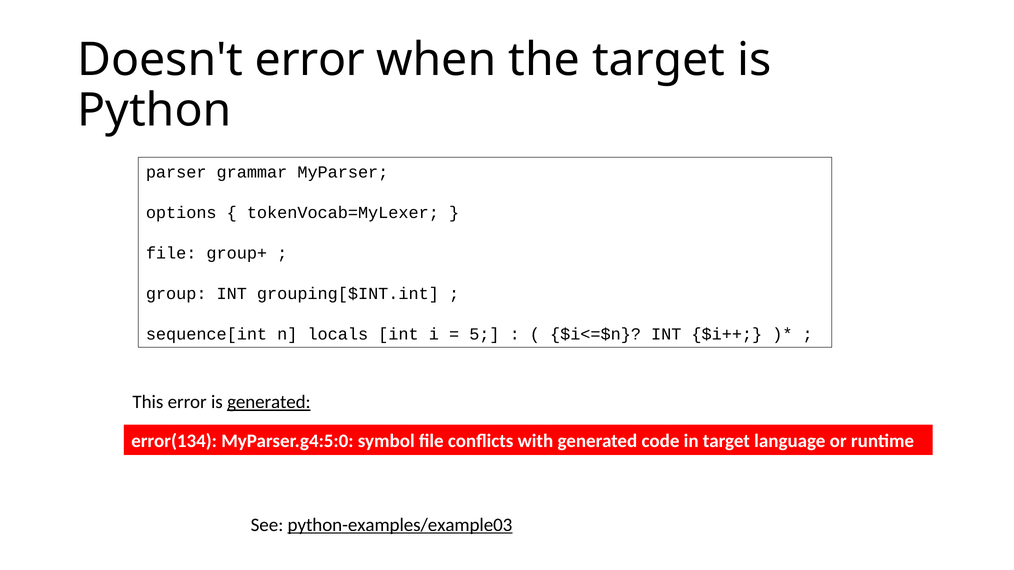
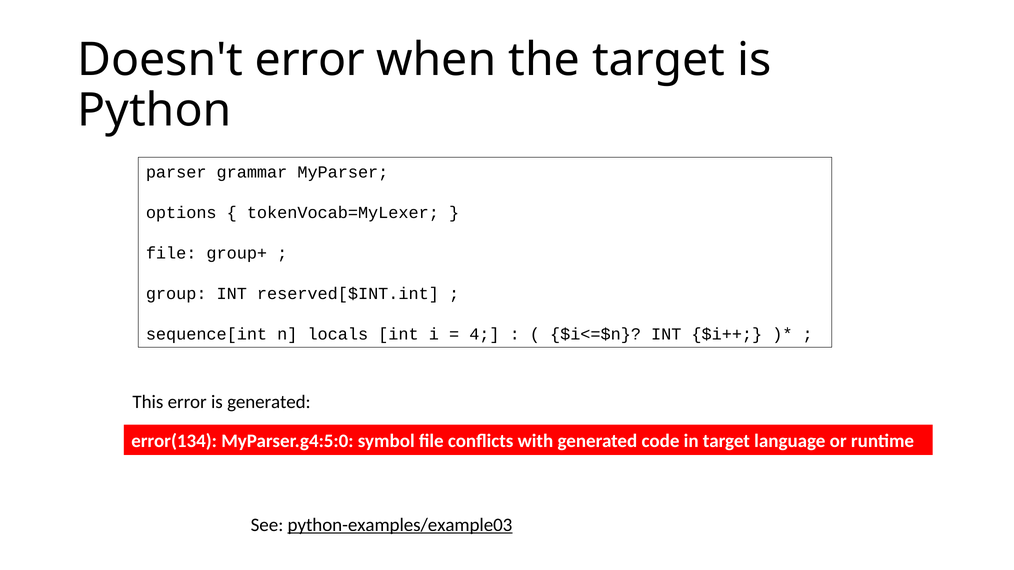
grouping[$INT.int: grouping[$INT.int -> reserved[$INT.int (348, 294)
5: 5 -> 4 (484, 335)
generated underline: present -> none (269, 402)
